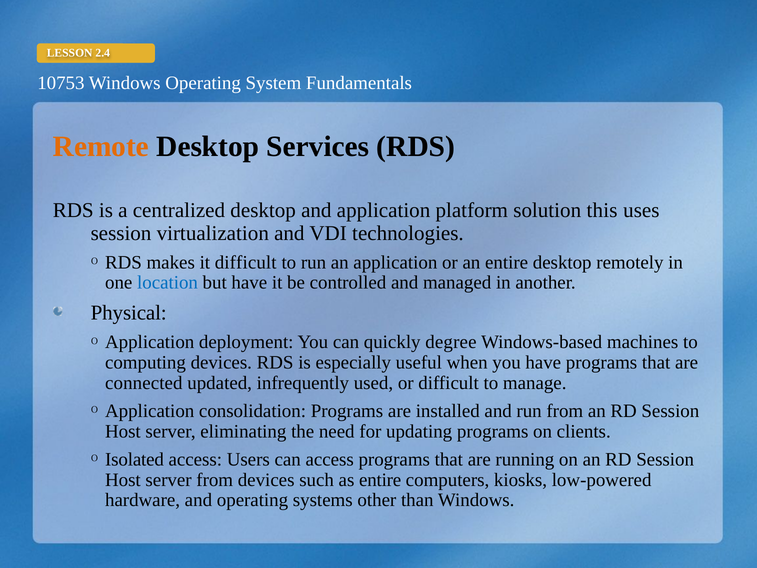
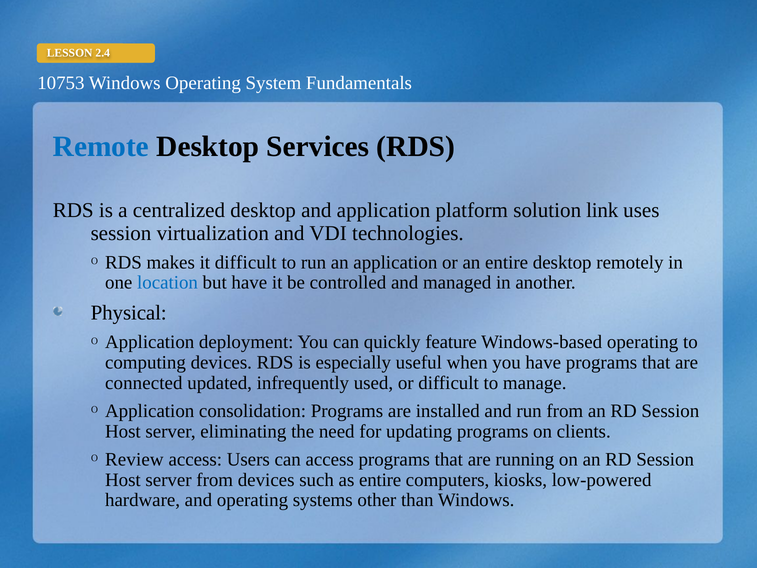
Remote colour: orange -> blue (101, 147)
this: this -> link (602, 210)
degree: degree -> feature (451, 342)
Windows-based machines: machines -> operating (643, 342)
Isolated: Isolated -> Review (134, 459)
